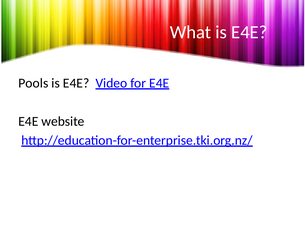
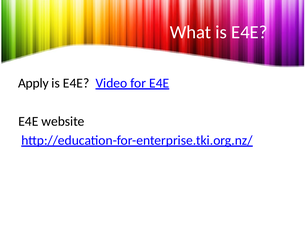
Pools: Pools -> Apply (33, 83)
